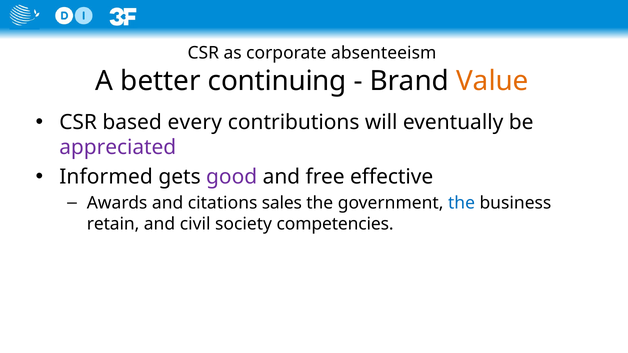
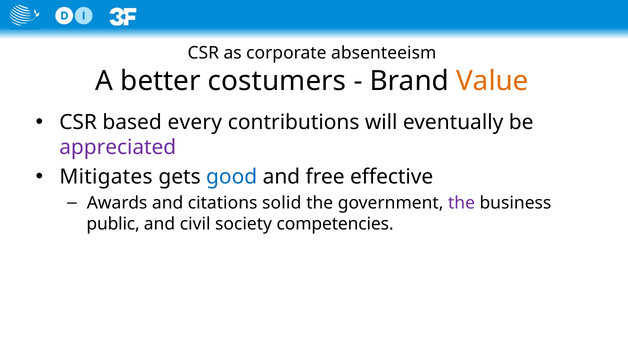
continuing: continuing -> costumers (277, 81)
Informed: Informed -> Mitigates (106, 177)
good colour: purple -> blue (232, 177)
sales: sales -> solid (282, 203)
the colour: blue -> purple (462, 203)
retain: retain -> public (113, 224)
